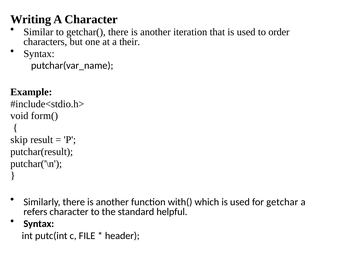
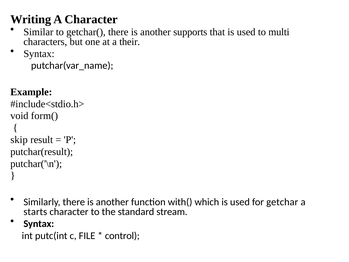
iteration: iteration -> supports (190, 32)
order: order -> multi (279, 32)
refers: refers -> starts (35, 212)
helpful: helpful -> stream (172, 212)
header: header -> control (122, 235)
